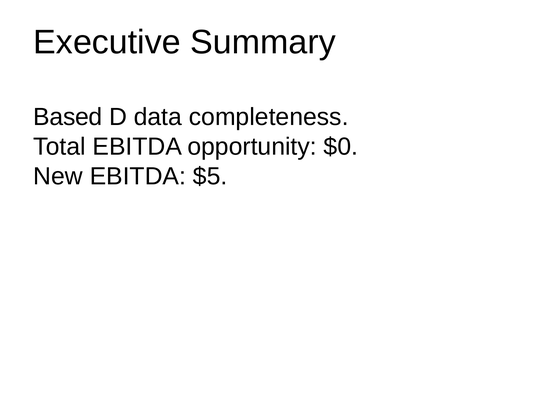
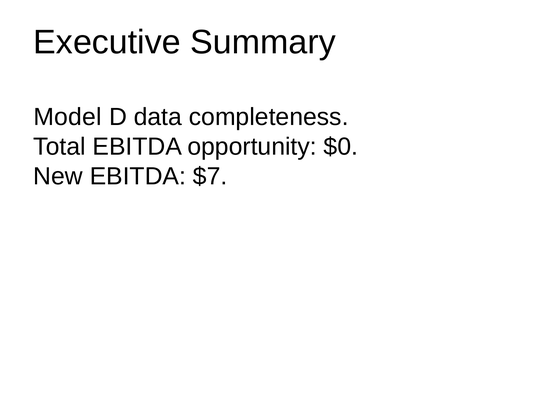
Based: Based -> Model (68, 117)
$5: $5 -> $7 (210, 176)
